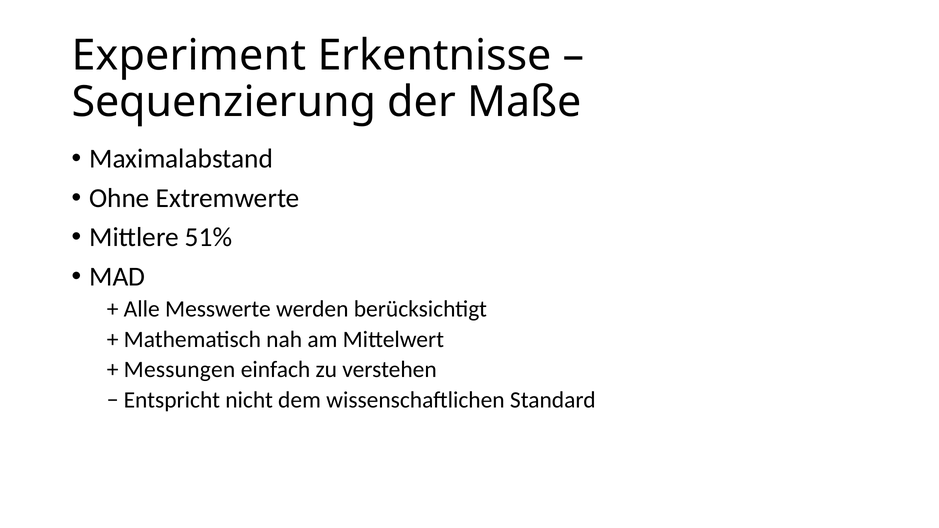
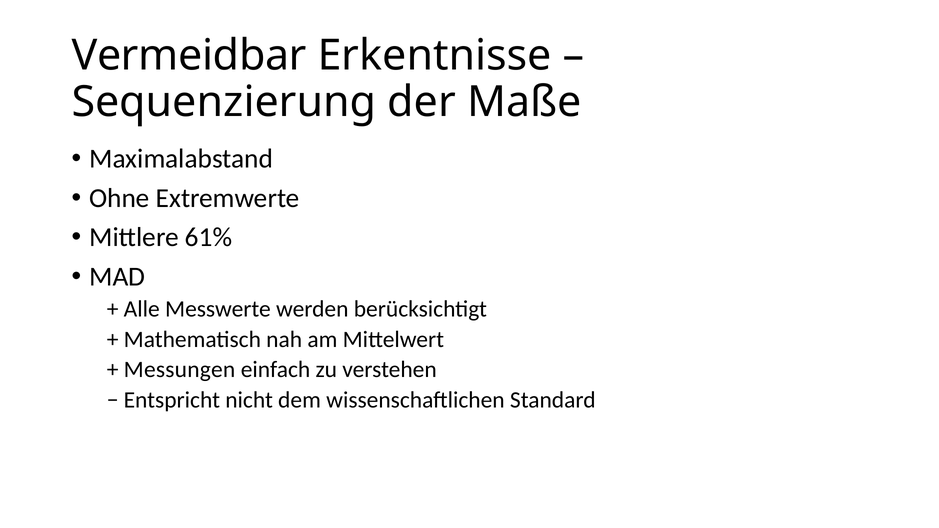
Experiment: Experiment -> Vermeidbar (189, 56)
51%: 51% -> 61% (209, 238)
